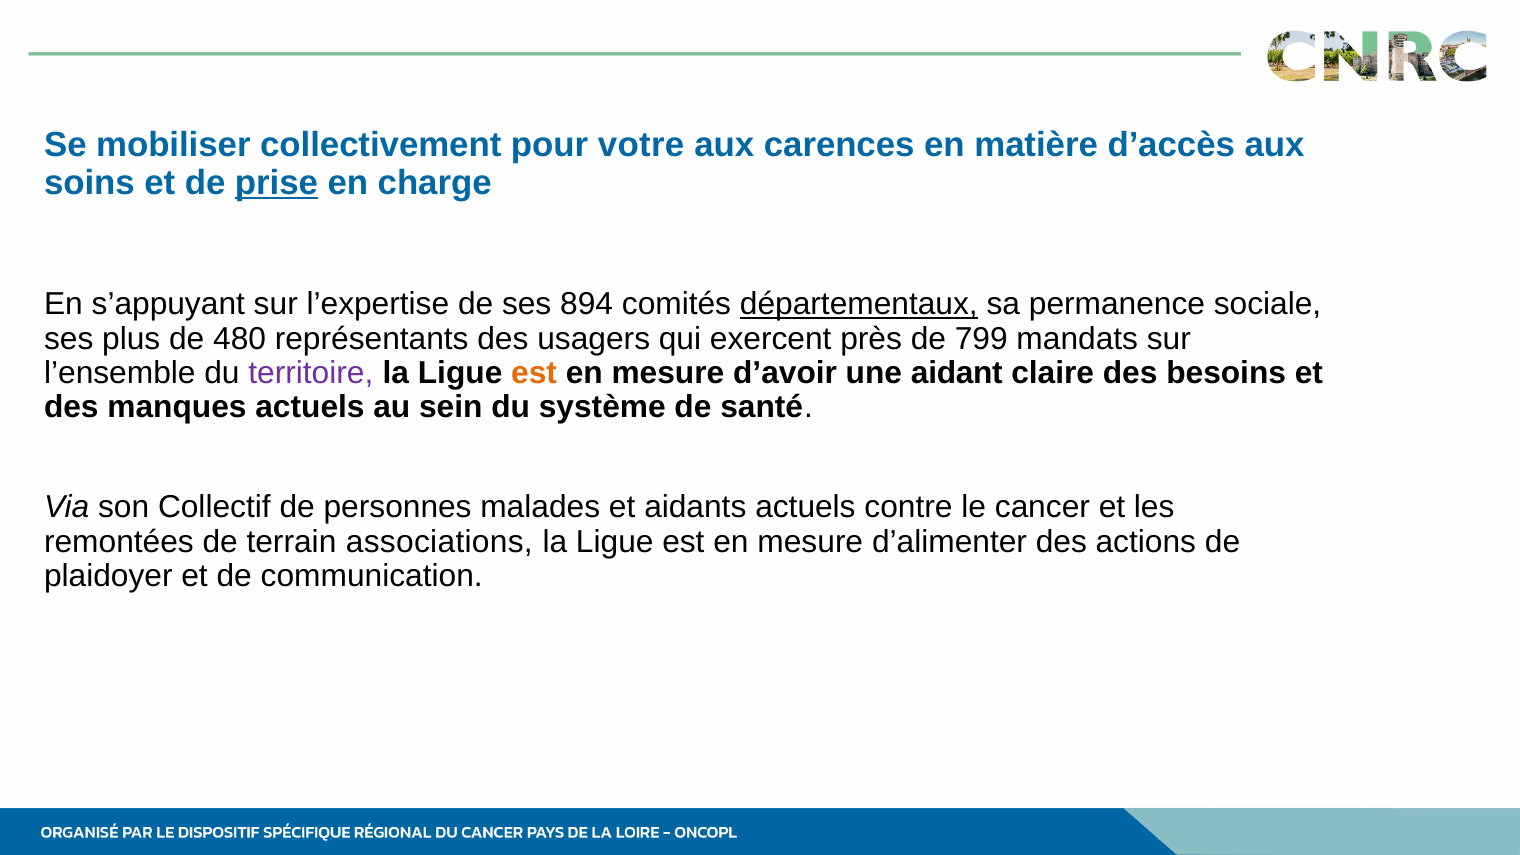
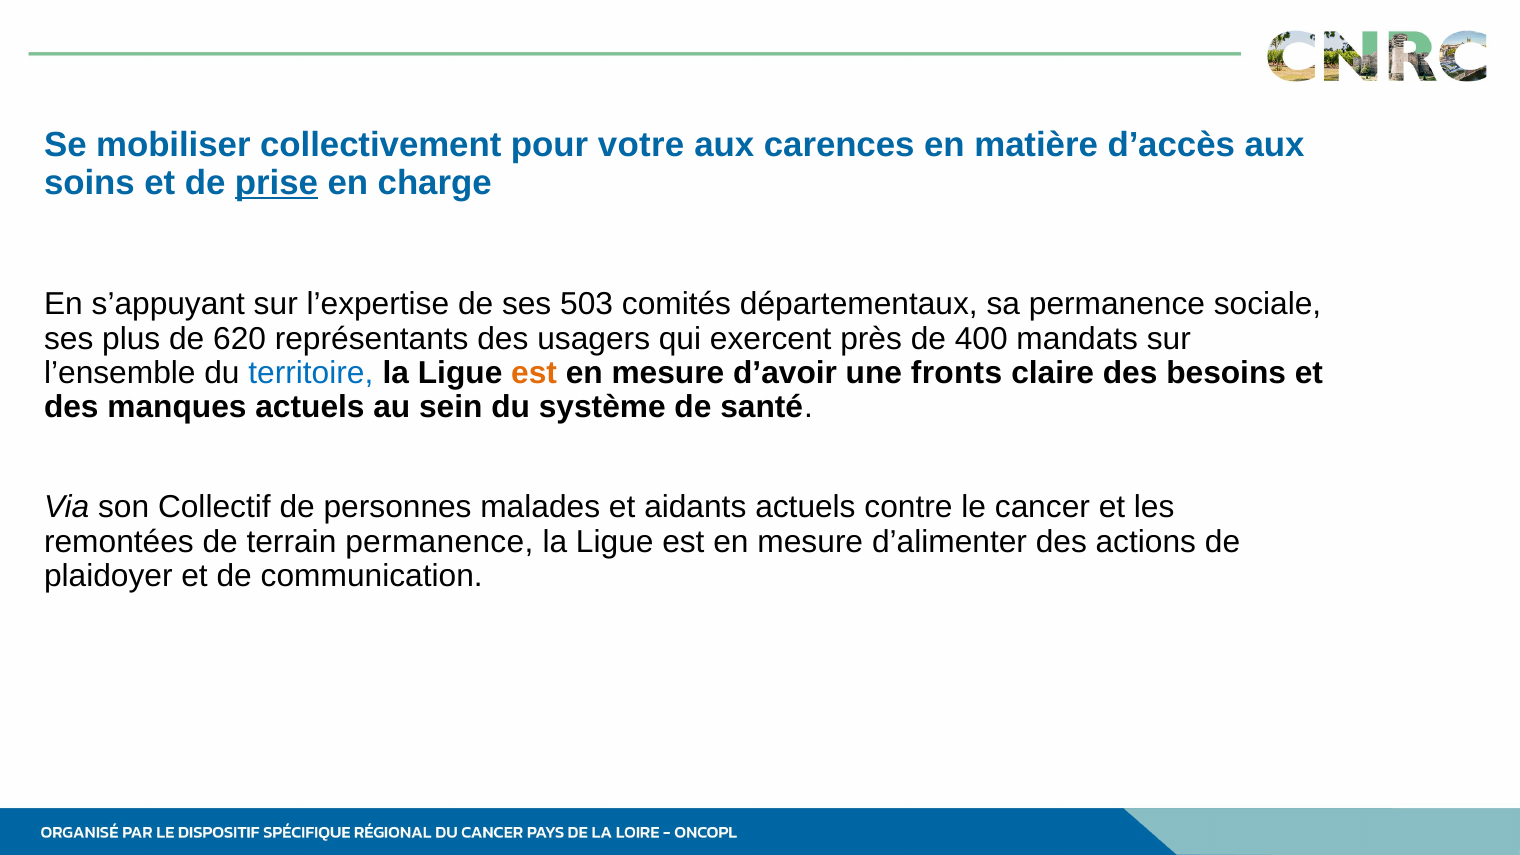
894: 894 -> 503 (587, 304)
départementaux underline: present -> none (859, 304)
480: 480 -> 620 (240, 339)
799: 799 -> 400 (981, 339)
territoire colour: purple -> blue (311, 373)
aidant: aidant -> fronts (957, 373)
terrain associations: associations -> permanence (439, 542)
